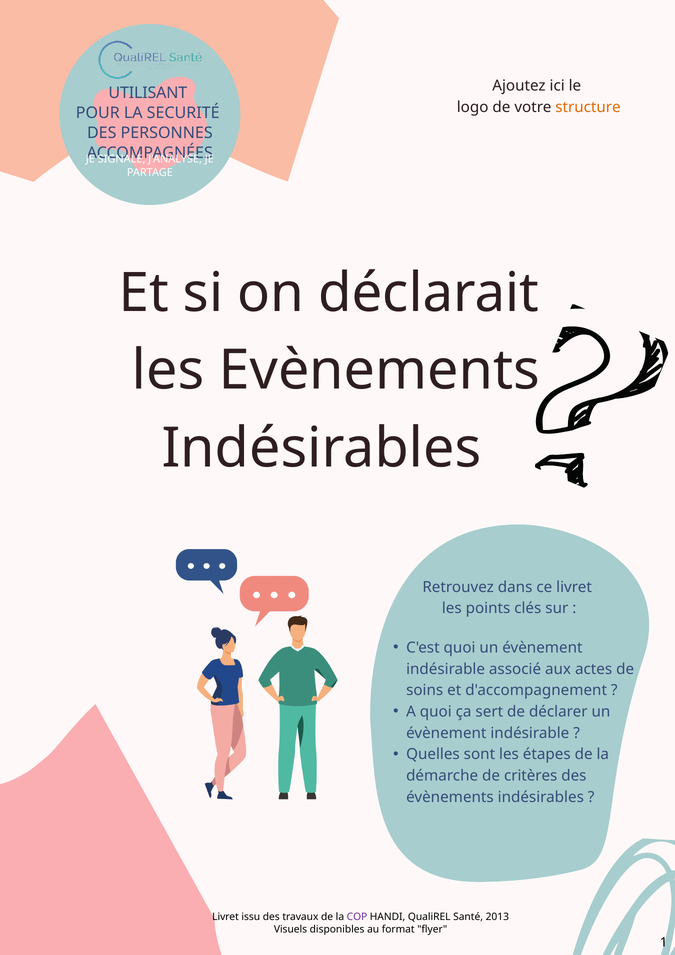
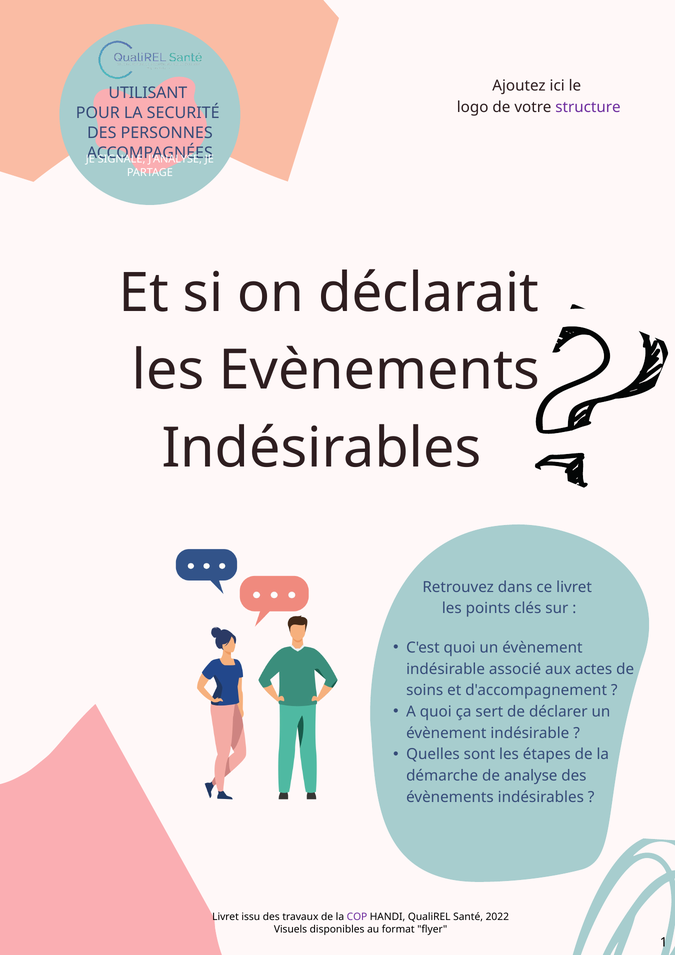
structure colour: orange -> purple (588, 107)
critères: critères -> analyse (531, 775)
2013: 2013 -> 2022 (497, 916)
